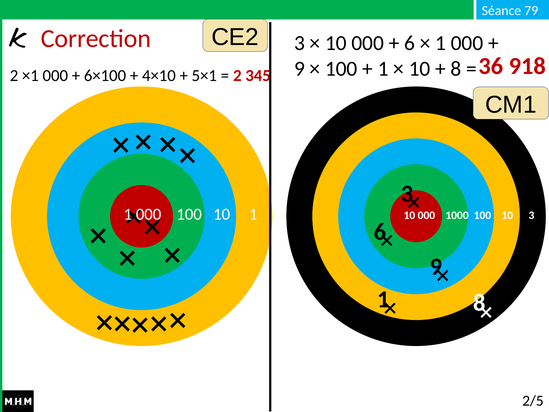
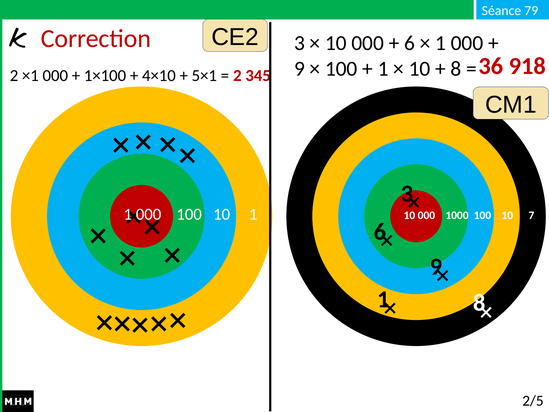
6×100: 6×100 -> 1×100 (105, 75)
10 3: 3 -> 7 (531, 215)
